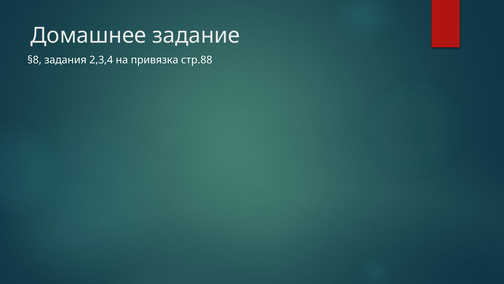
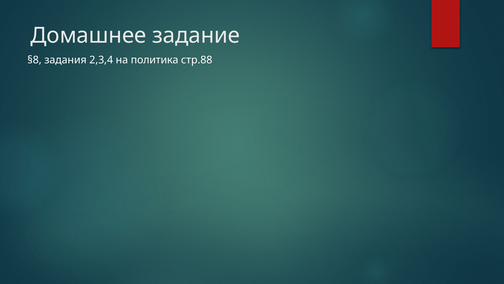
привязка: привязка -> политика (155, 60)
